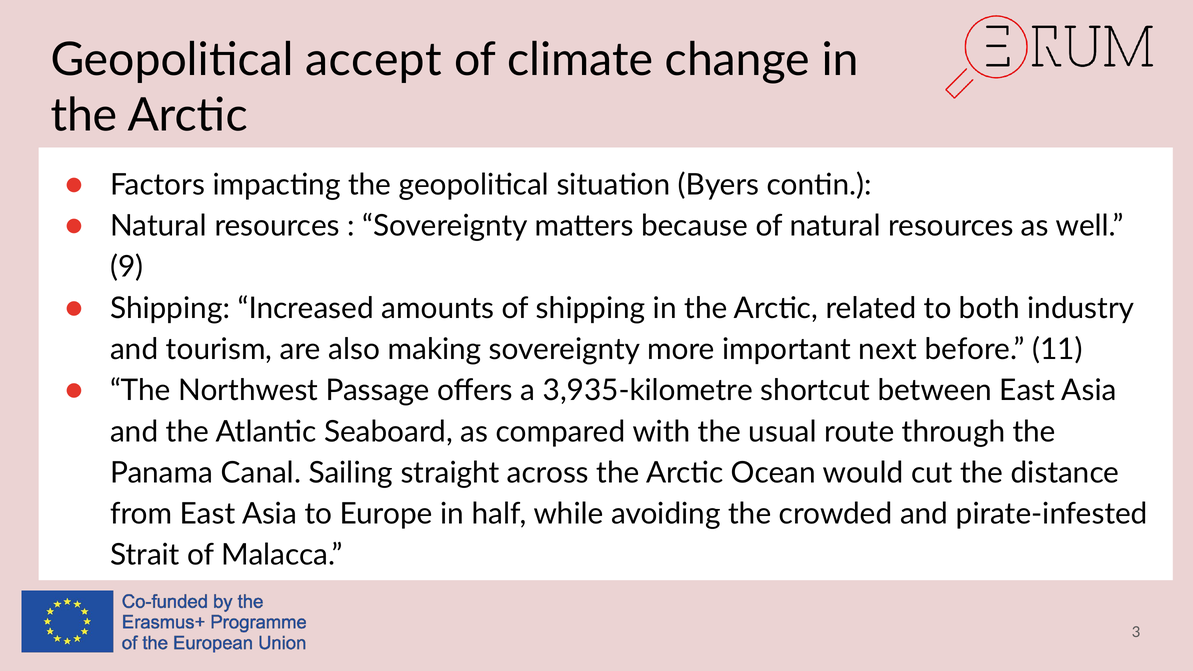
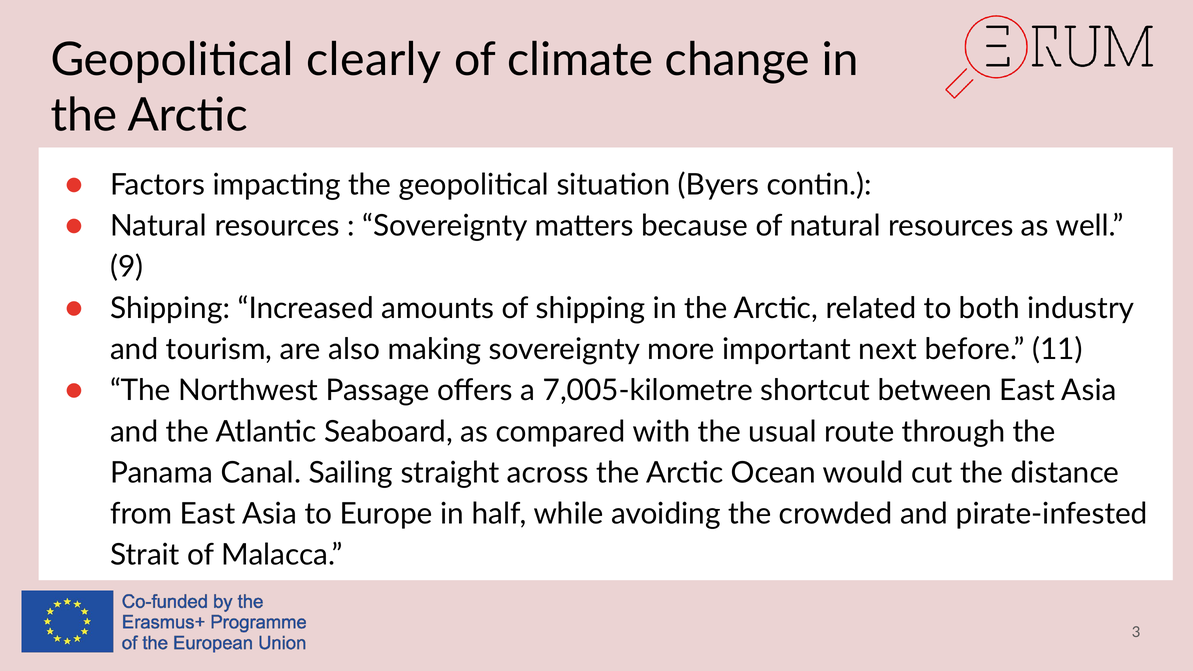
accept: accept -> clearly (374, 60)
3,935-kilometre: 3,935-kilometre -> 7,005-kilometre (648, 391)
